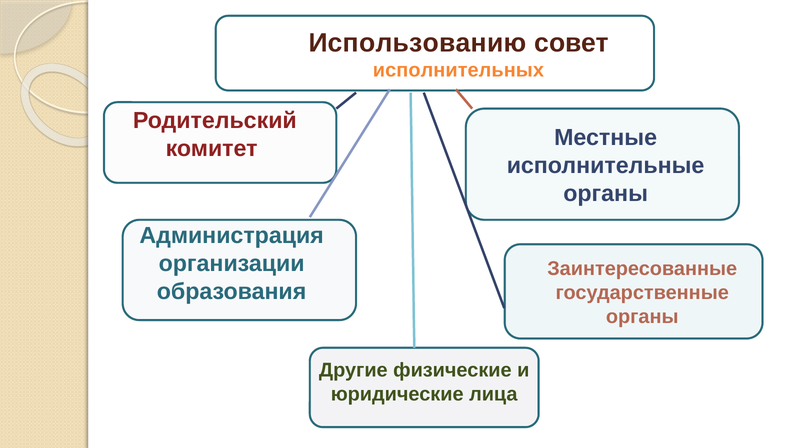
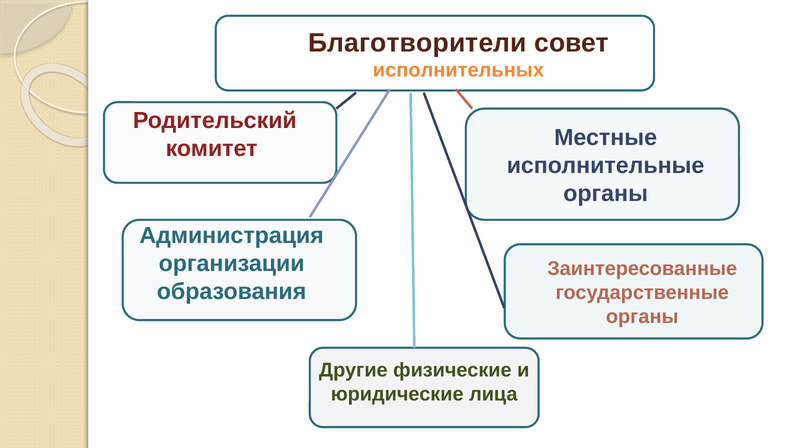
Использованию: Использованию -> Благотворители (417, 43)
